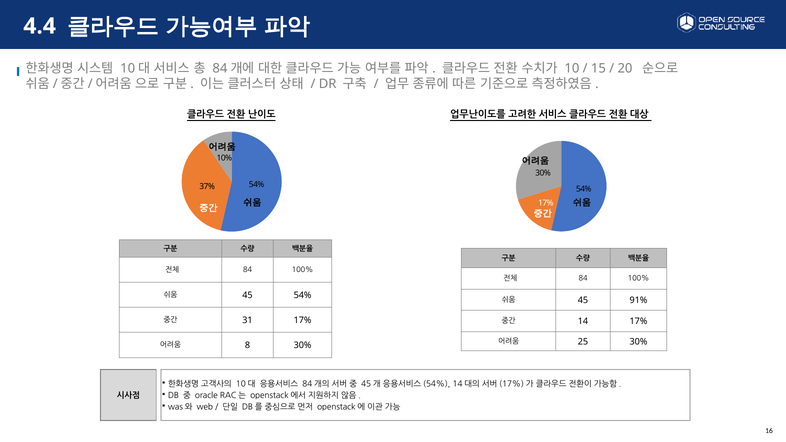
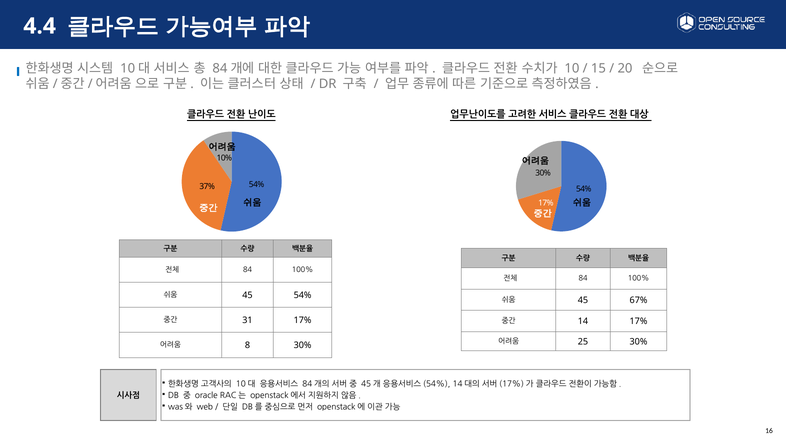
91%: 91% -> 67% (639, 300)
